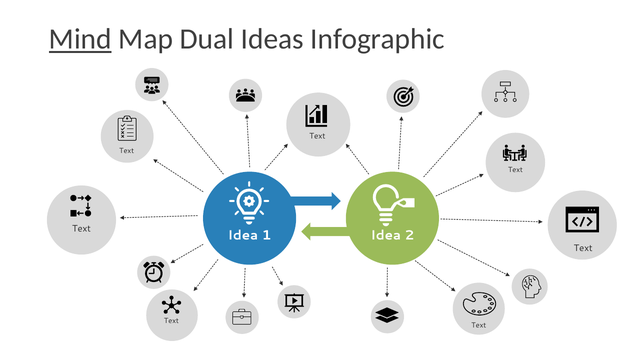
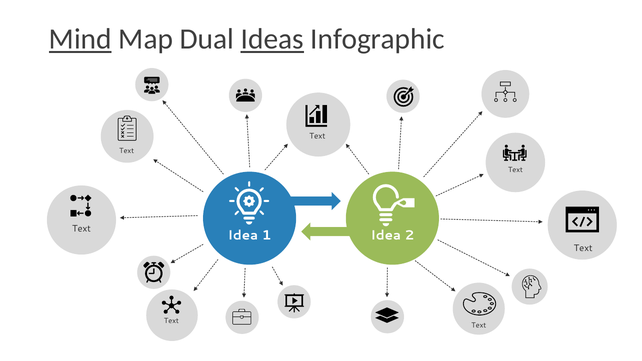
Ideas underline: none -> present (272, 39)
